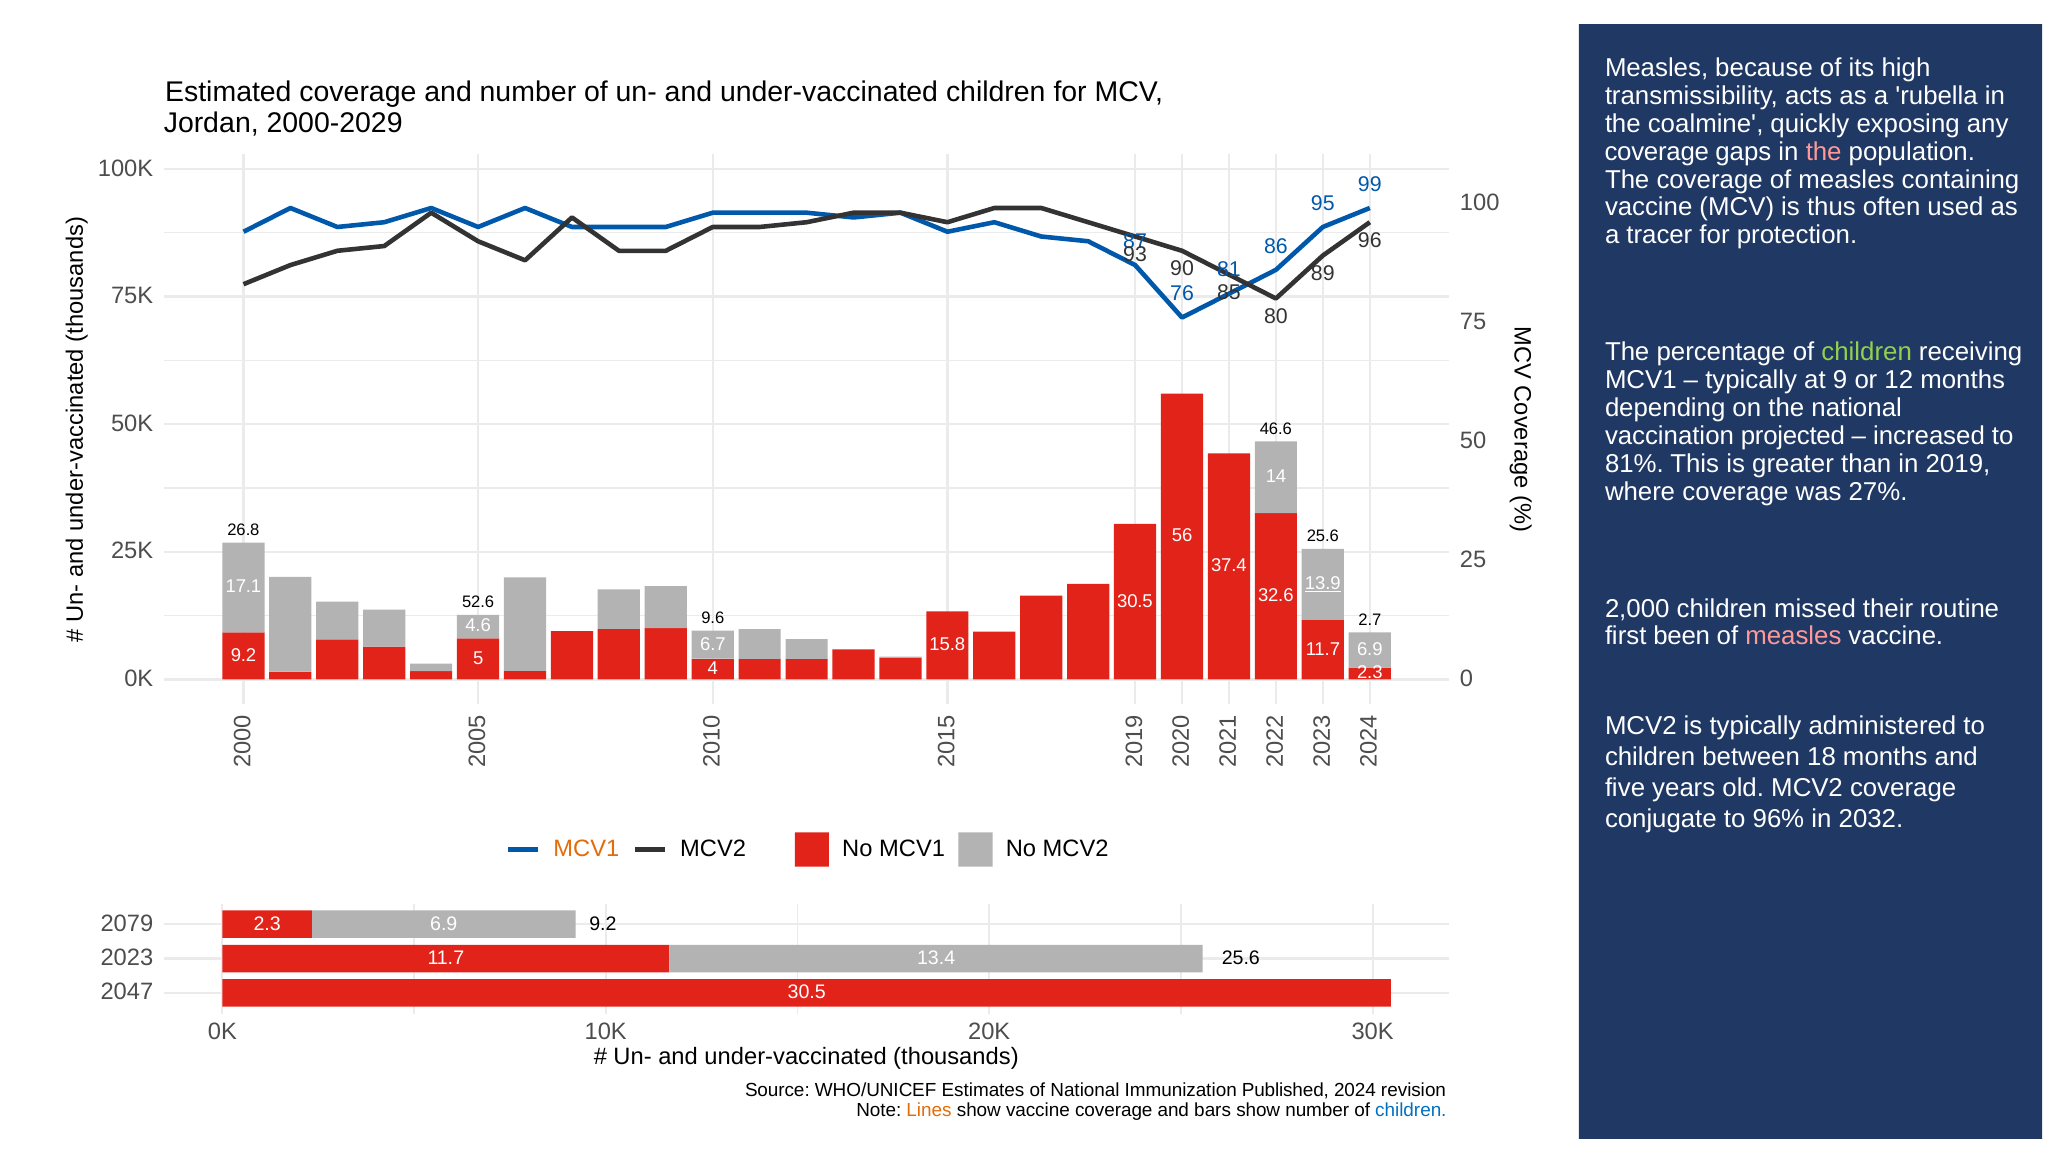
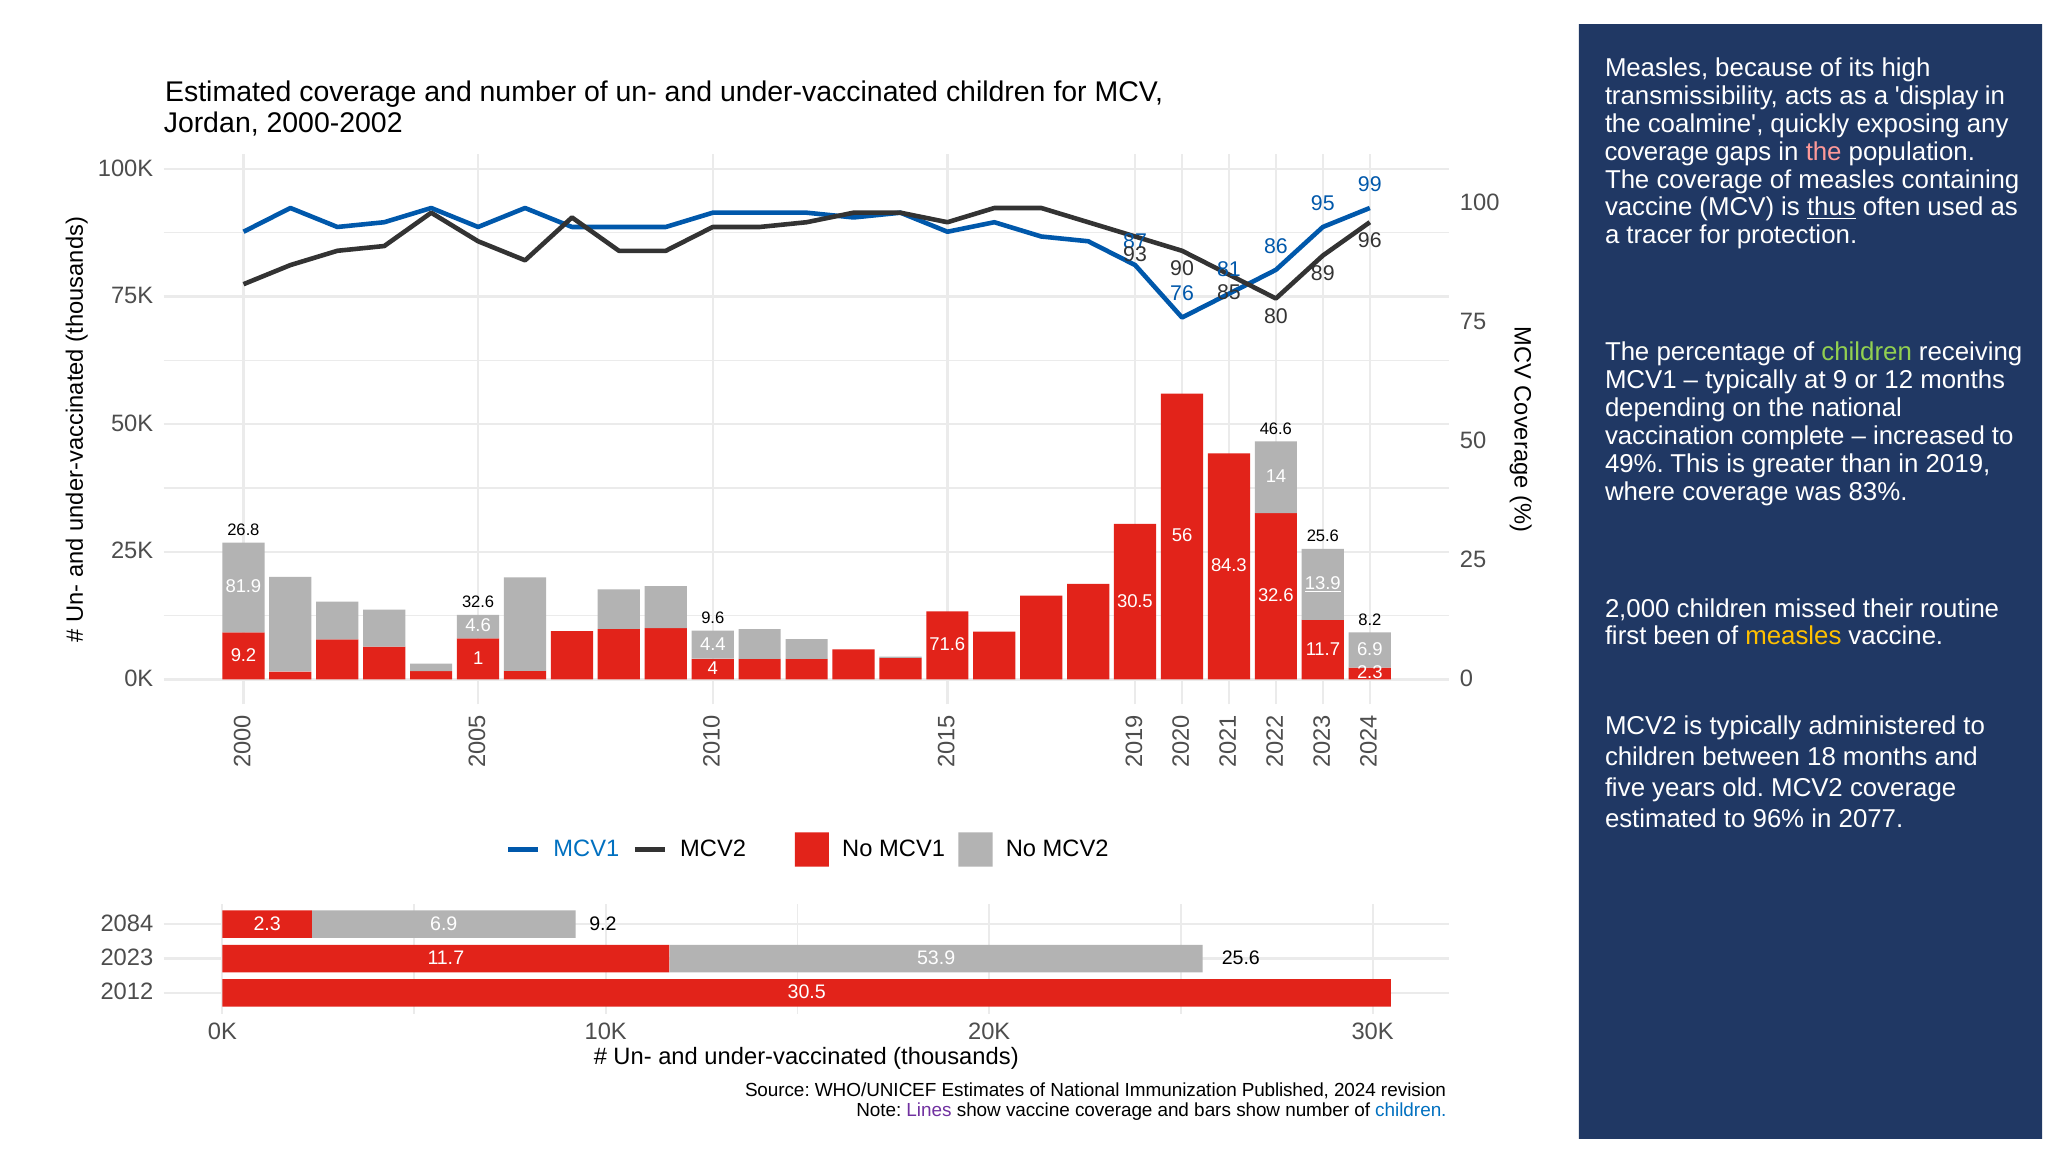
rubella: rubella -> display (1937, 96)
2000-2029: 2000-2029 -> 2000-2002 (335, 124)
thus underline: none -> present (1831, 208)
projected: projected -> complete (1793, 436)
81%: 81% -> 49% (1634, 464)
27%: 27% -> 83% (1878, 492)
37.4: 37.4 -> 84.3 (1229, 566)
17.1: 17.1 -> 81.9 (243, 587)
52.6: 52.6 -> 32.6 (478, 602)
2.7: 2.7 -> 8.2 (1370, 620)
measles colour: pink -> yellow (1793, 637)
6.7: 6.7 -> 4.4 (713, 644)
15.8: 15.8 -> 71.6 (947, 645)
9.2 5: 5 -> 1 (478, 658)
conjugate: conjugate -> estimated (1661, 819)
2032: 2032 -> 2077 (1871, 819)
MCV1 colour: orange -> blue (586, 849)
2079: 2079 -> 2084 (127, 924)
13.4: 13.4 -> 53.9 (936, 958)
2047: 2047 -> 2012 (127, 992)
Lines colour: orange -> purple (929, 1111)
